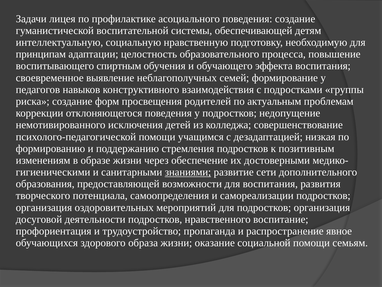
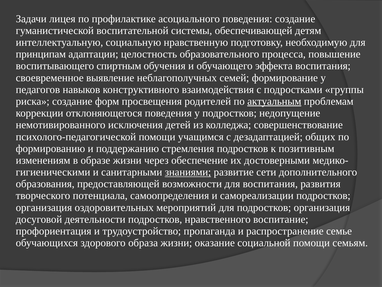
актуальным underline: none -> present (274, 101)
низкая: низкая -> общих (320, 137)
явное: явное -> семье (339, 231)
